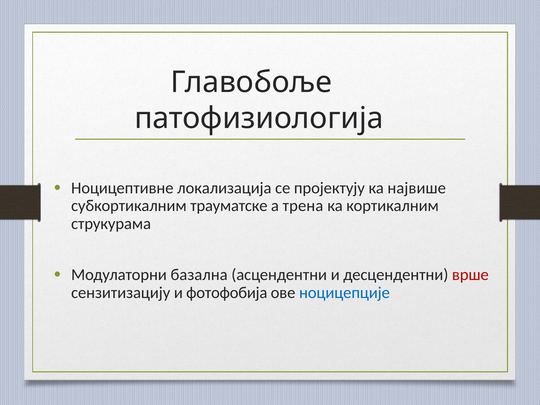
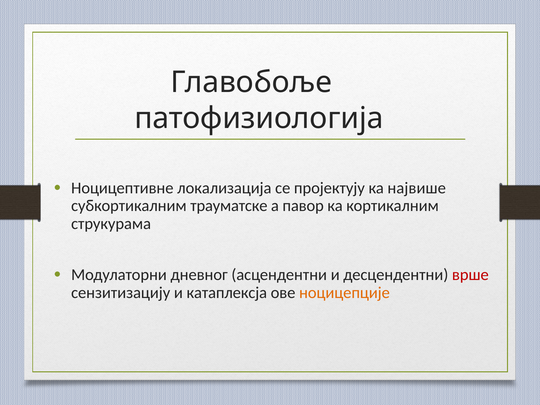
трена: трена -> павор (303, 206)
базална: базална -> дневног (199, 275)
фотофобија: фотофобија -> катаплексја (227, 293)
ноцицепције colour: blue -> orange (344, 293)
